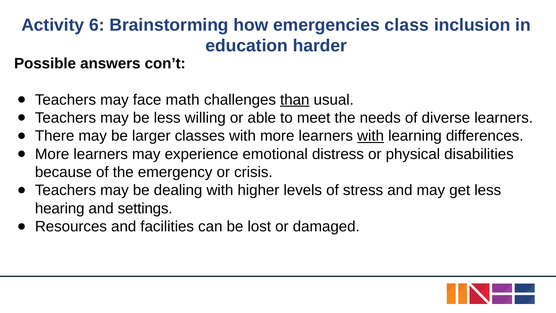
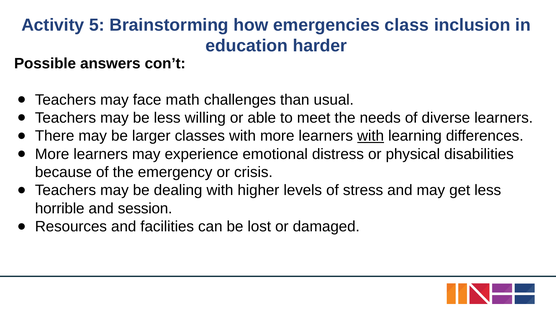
6: 6 -> 5 (97, 25)
than underline: present -> none (295, 100)
hearing: hearing -> horrible (60, 208)
settings: settings -> session (145, 208)
